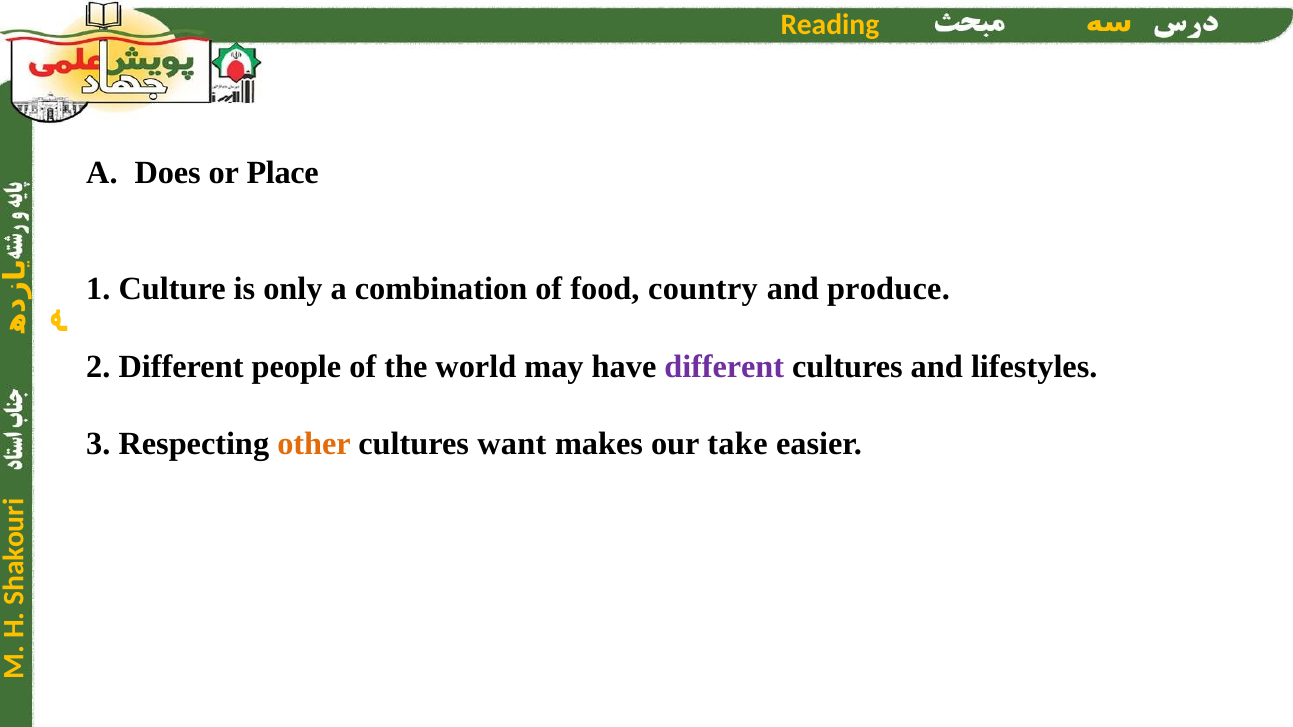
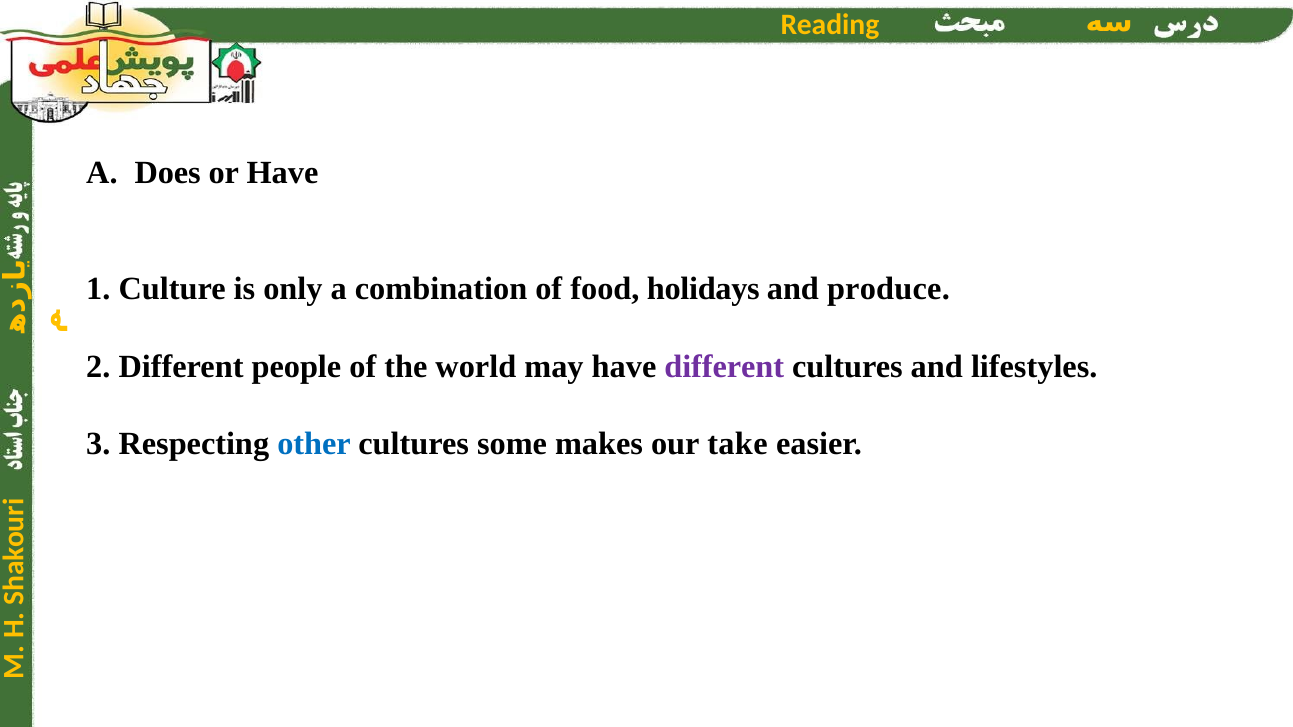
or Place: Place -> Have (282, 173)
country: country -> holidays (703, 289)
other colour: orange -> blue (314, 444)
want: want -> some (512, 444)
